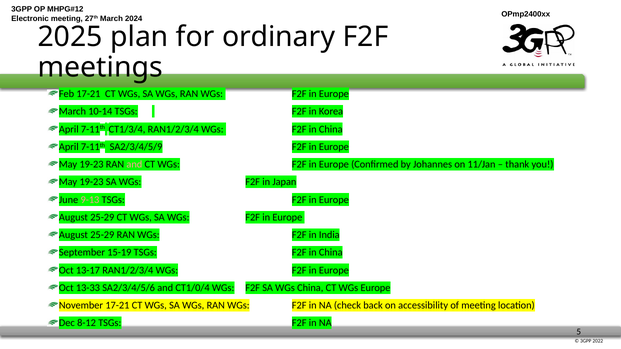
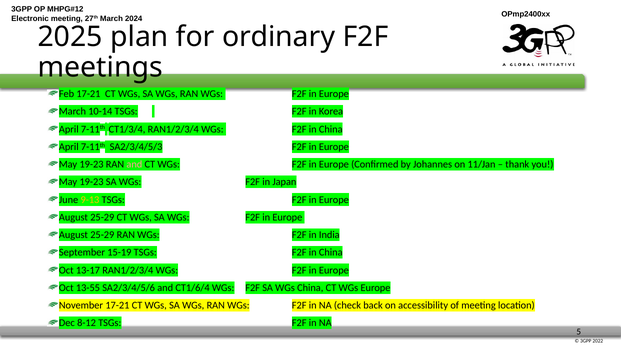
SA2/3/4/5/9: SA2/3/4/5/9 -> SA2/3/4/5/3 (136, 147)
9-13 colour: pink -> yellow (90, 200)
13-33: 13-33 -> 13-55 (88, 288)
CT1/0/4: CT1/0/4 -> CT1/6/4 (193, 288)
